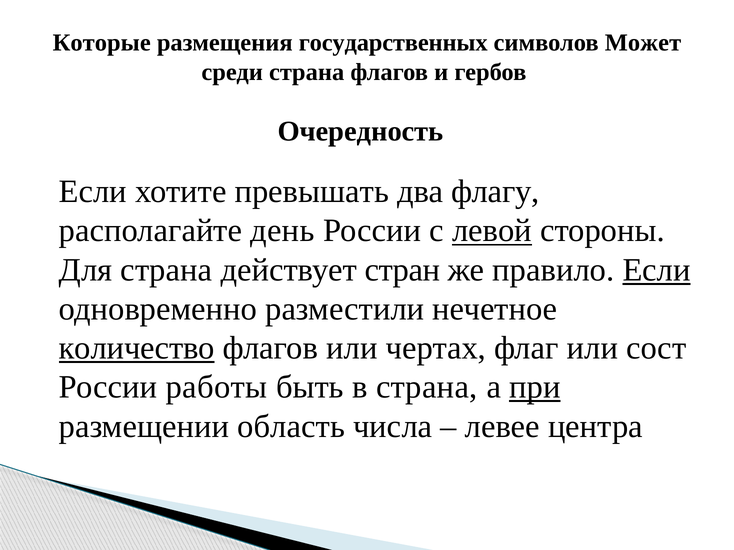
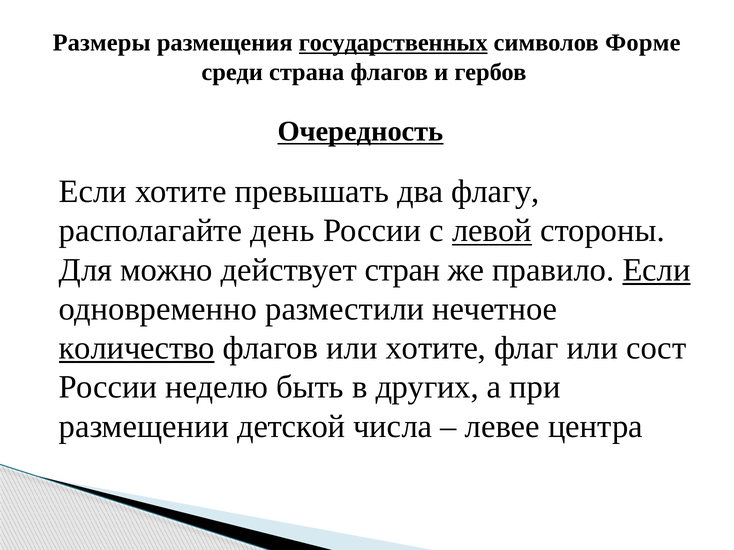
Которые: Которые -> Размеры (102, 43)
государственных underline: none -> present (393, 43)
Может: Может -> Форме (643, 43)
Очередность underline: none -> present (361, 132)
Для страна: страна -> можно (167, 270)
или чертах: чертах -> хотите (436, 348)
работы: работы -> неделю (217, 388)
в страна: страна -> других (427, 388)
при underline: present -> none (535, 388)
область: область -> детской (291, 427)
